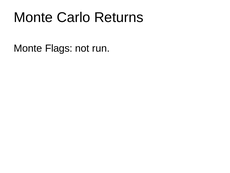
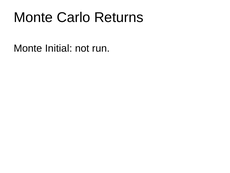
Flags: Flags -> Initial (59, 48)
